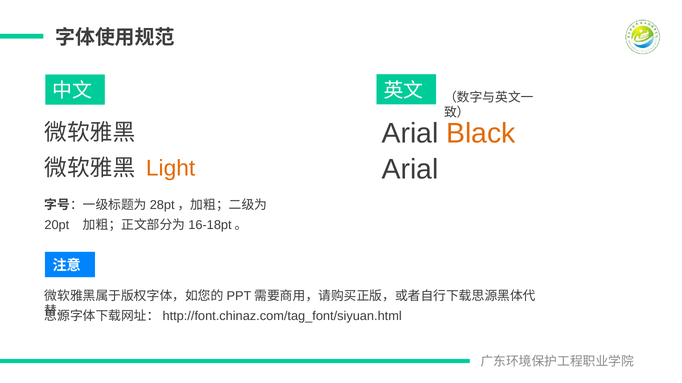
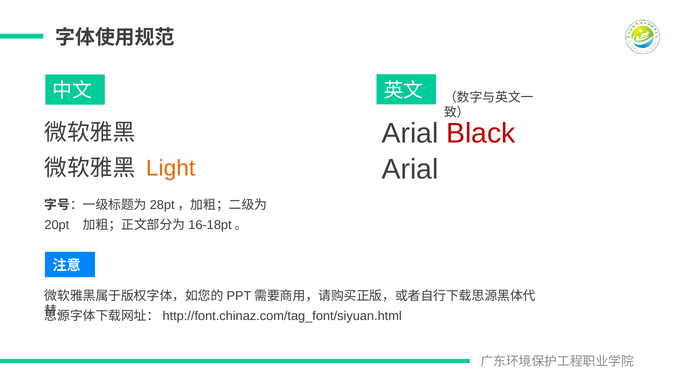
Black colour: orange -> red (481, 134)
